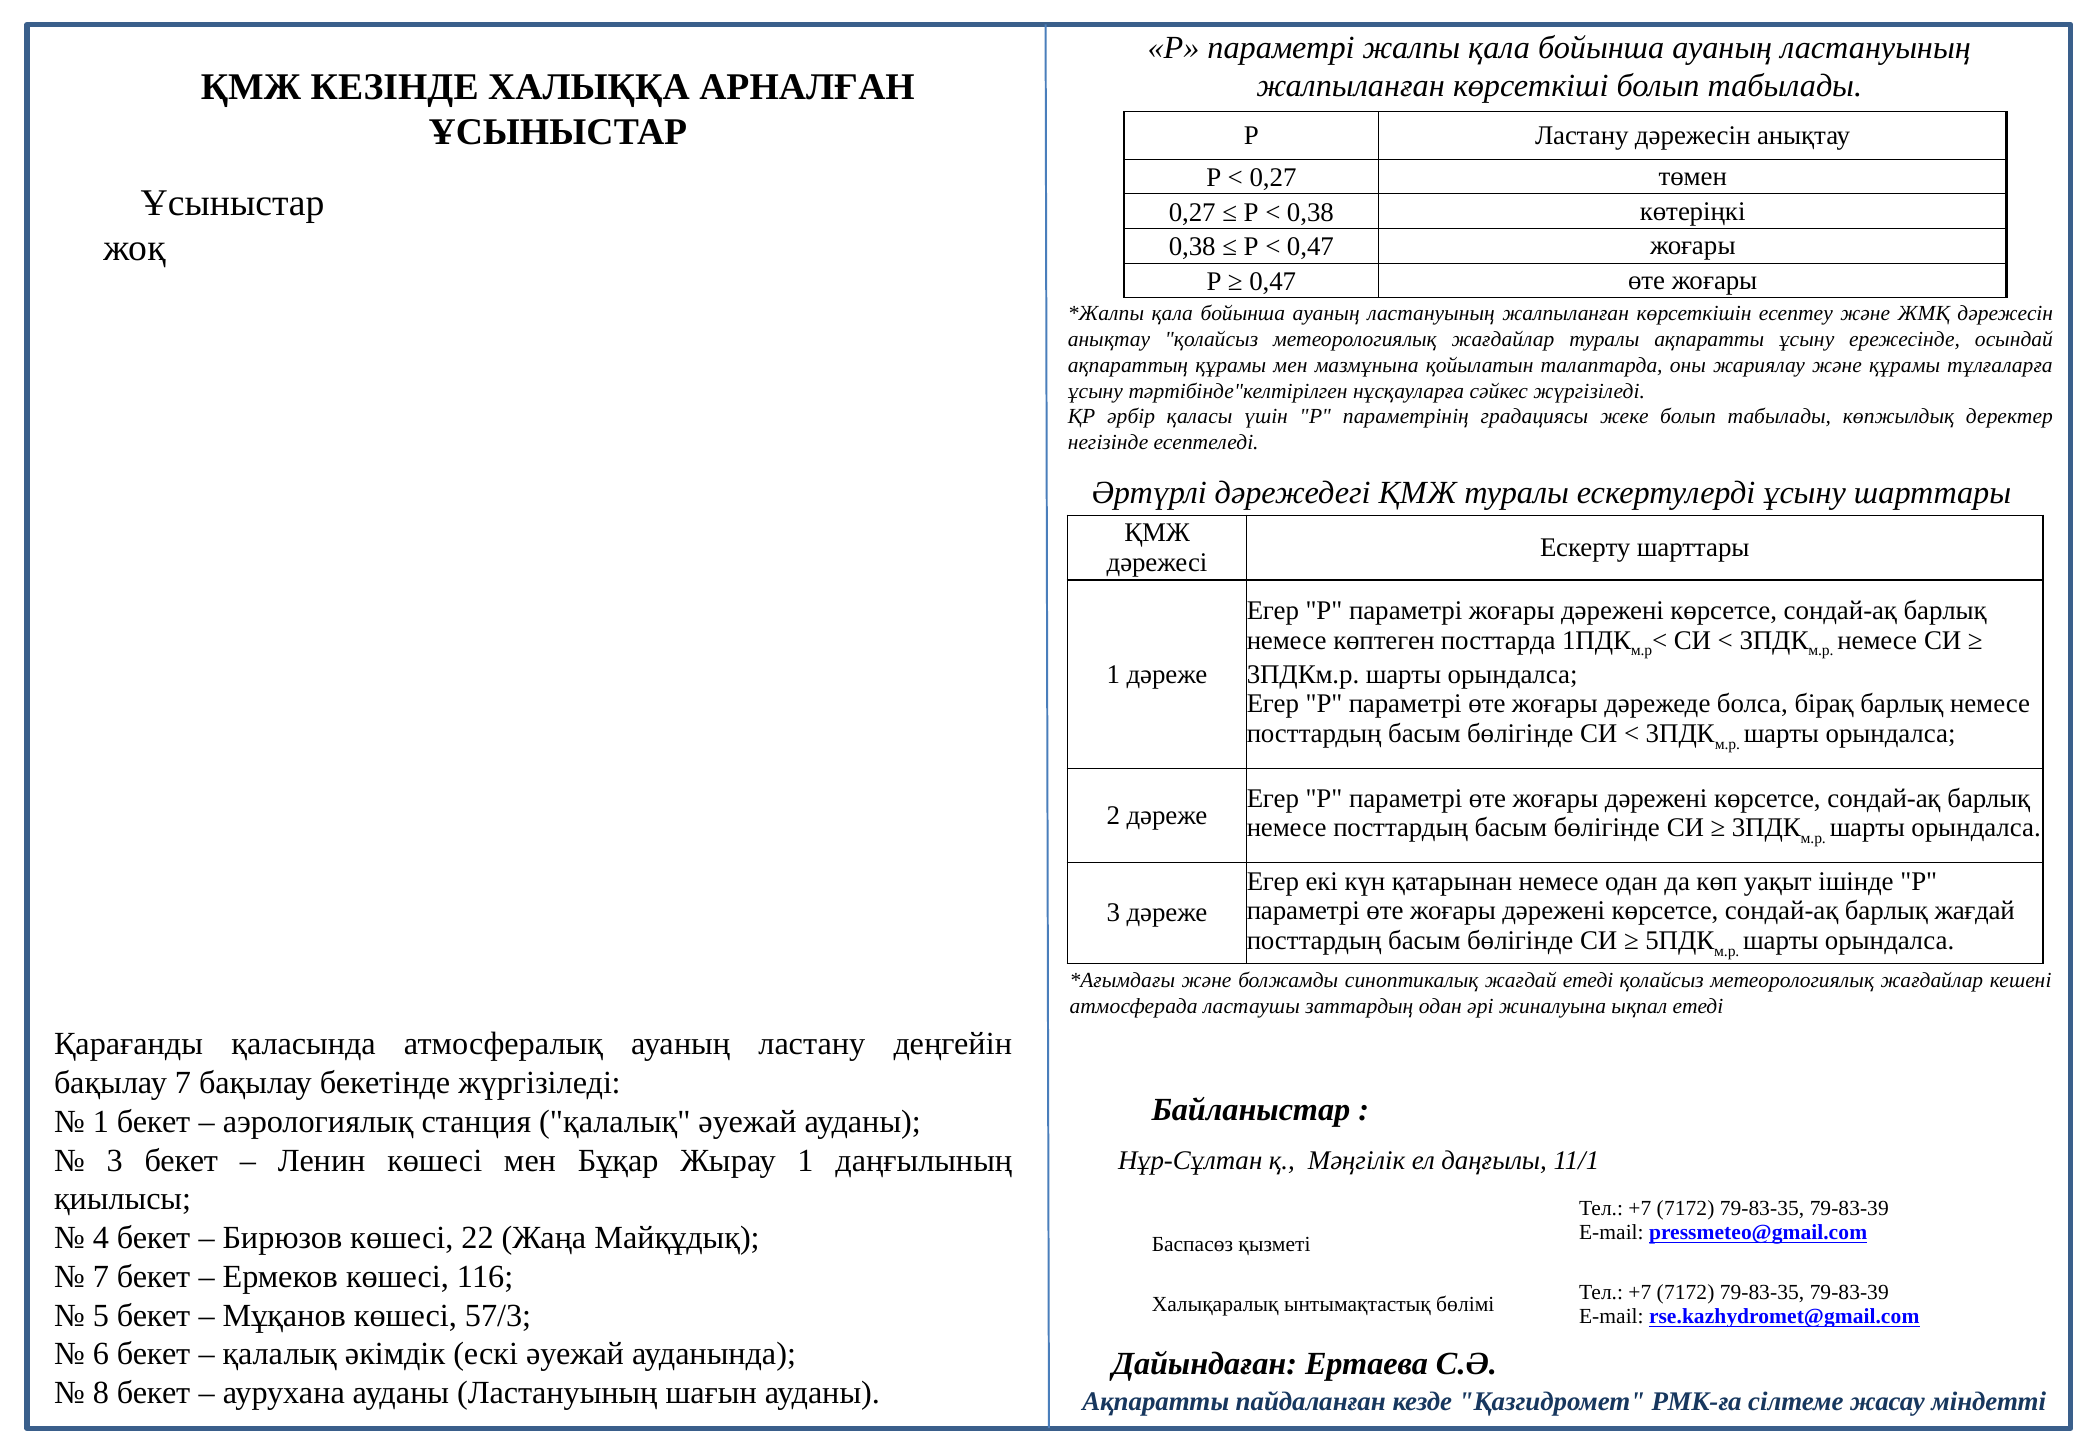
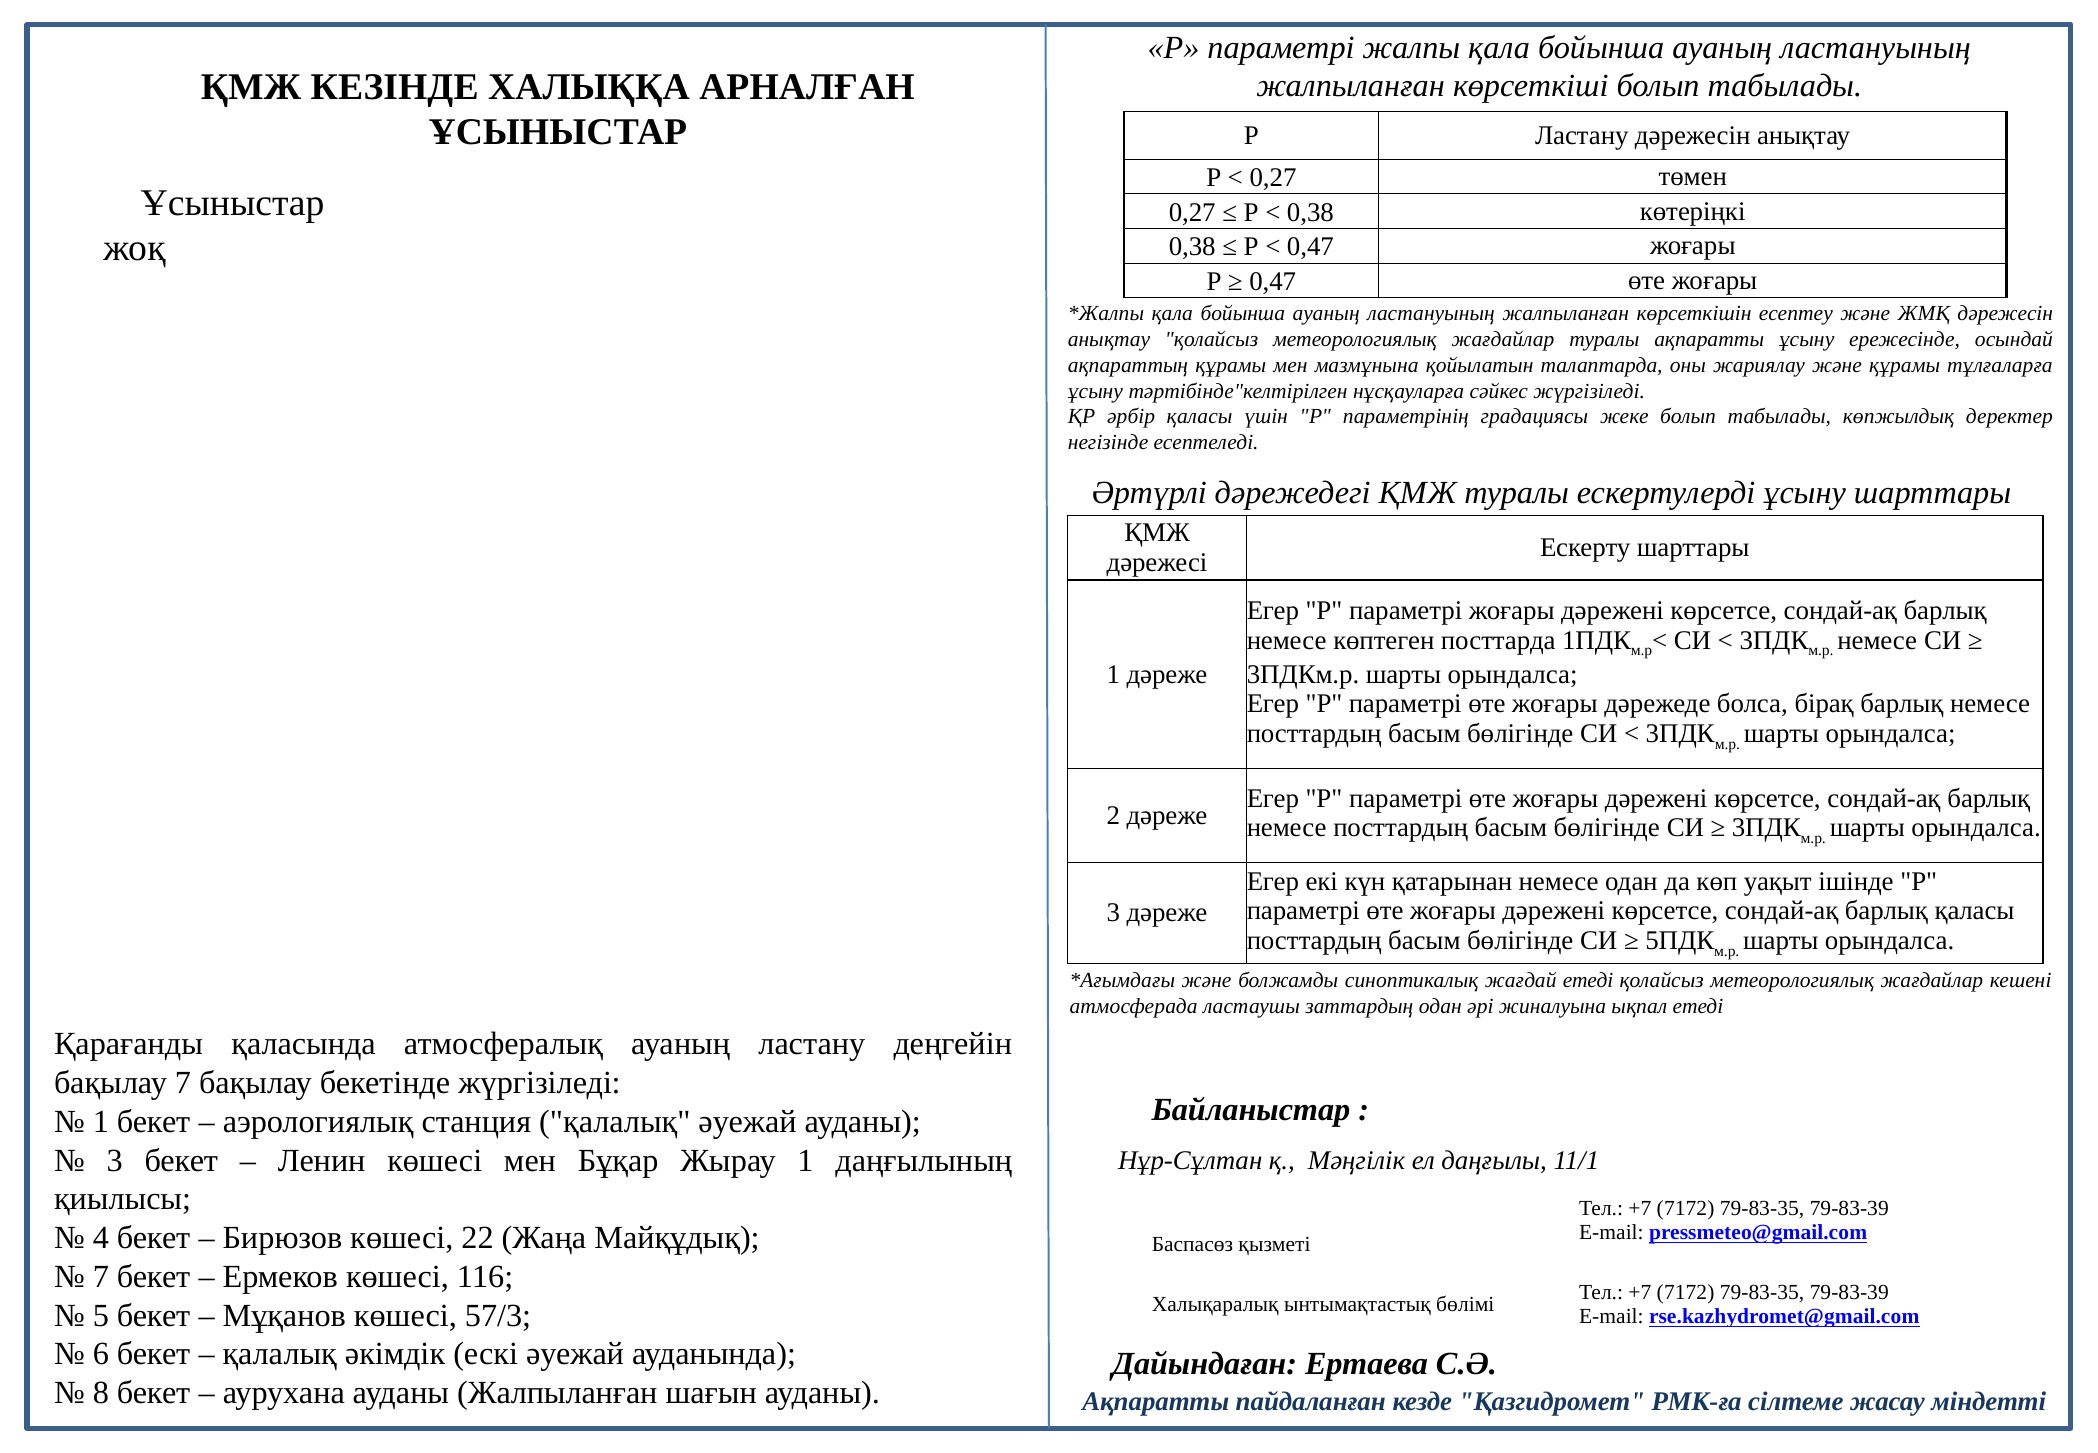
барлық жағдай: жағдай -> қаласы (1975, 911)
ауданы Ластануының: Ластануының -> Жалпыланған (557, 1392)
